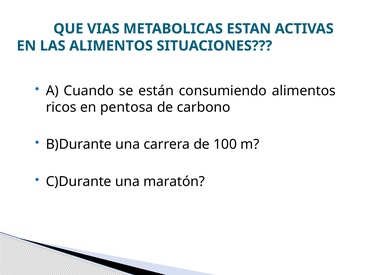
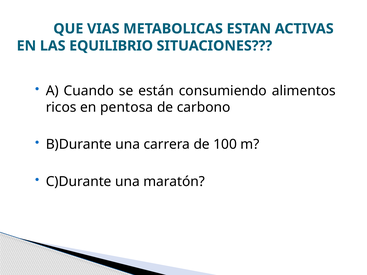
LAS ALIMENTOS: ALIMENTOS -> EQUILIBRIO (111, 46)
